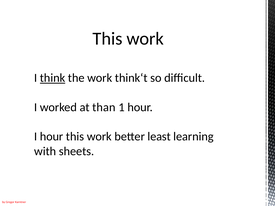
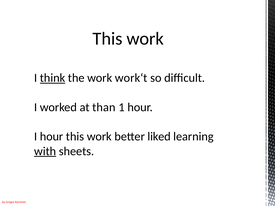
think‘t: think‘t -> work‘t (131, 78)
least: least -> liked (159, 137)
with underline: none -> present (45, 151)
